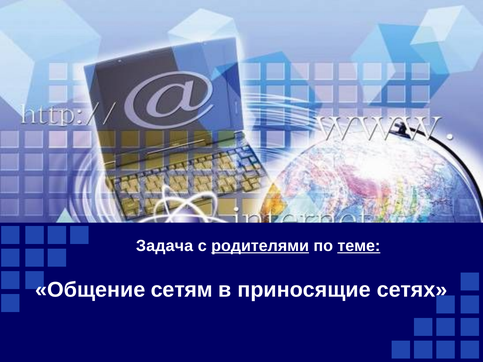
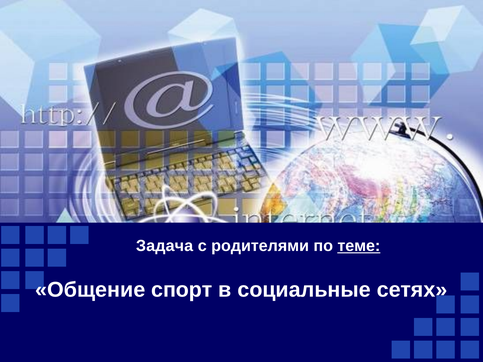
родителями underline: present -> none (260, 246)
сетям: сетям -> спорт (182, 290)
приносящие: приносящие -> социальные (304, 290)
